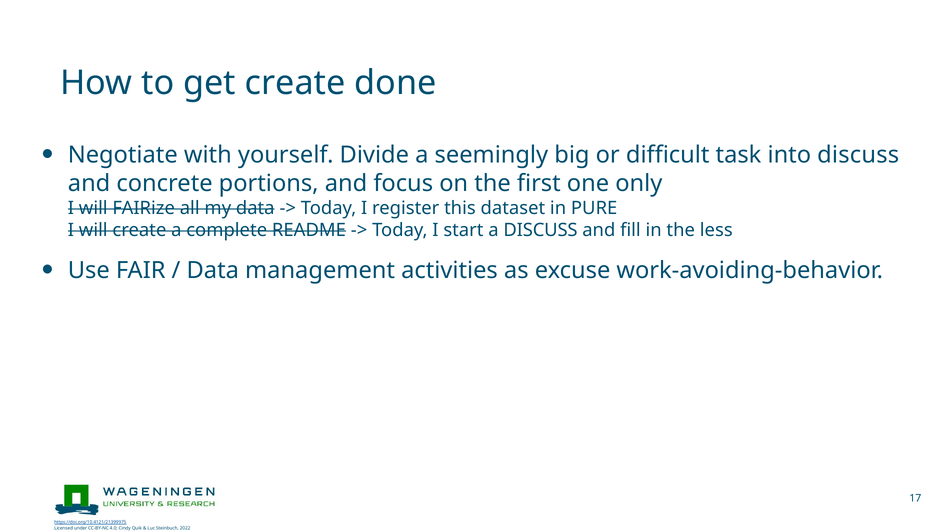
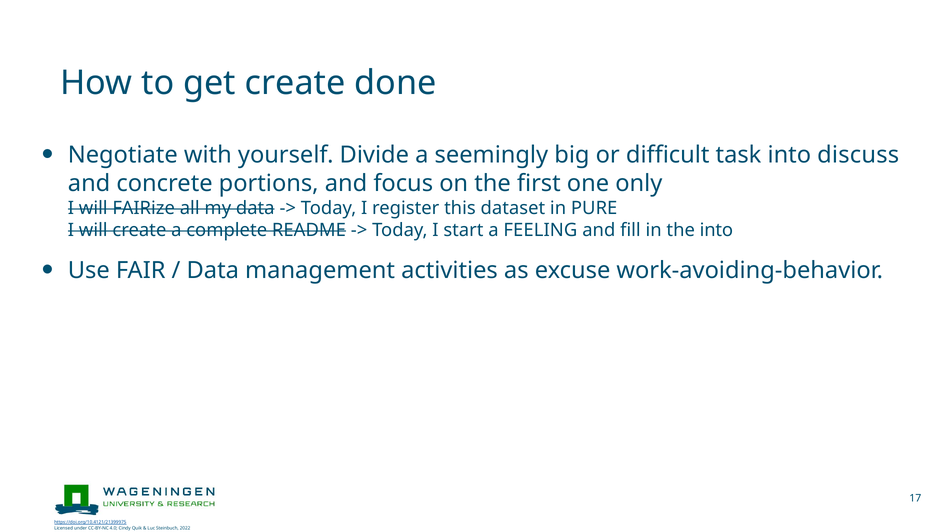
a DISCUSS: DISCUSS -> FEELING (540, 231)
the less: less -> into (716, 231)
